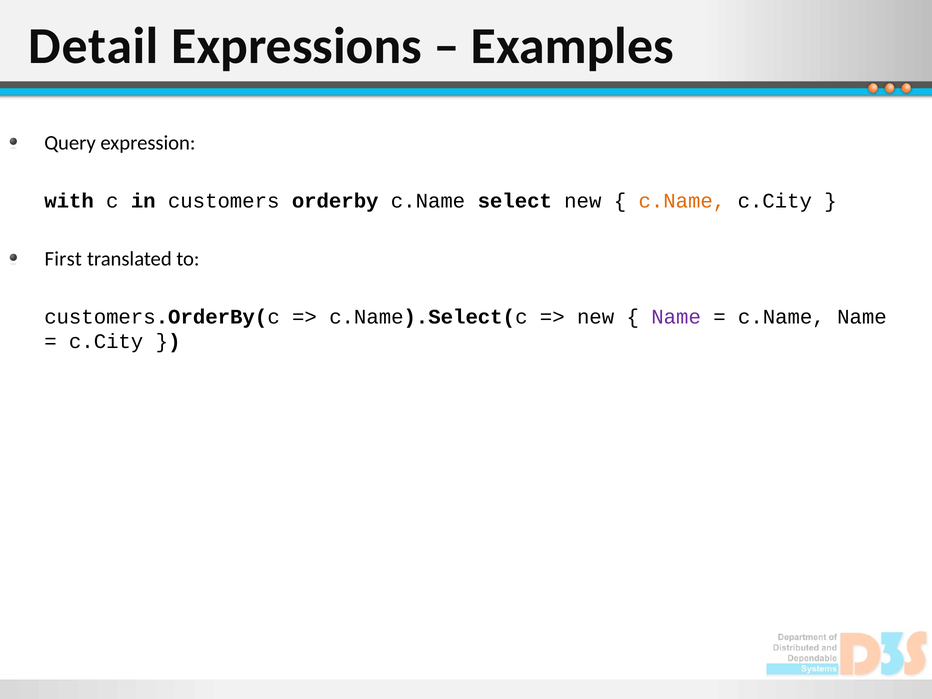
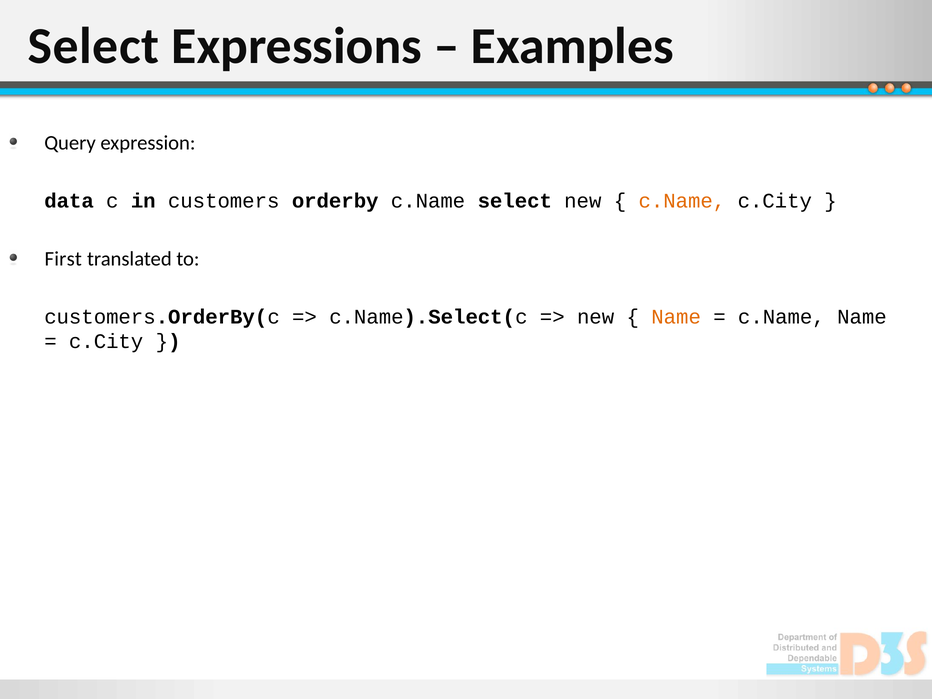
Detail: Detail -> Select (93, 46)
with: with -> data (69, 201)
Name colour: purple -> orange (676, 317)
